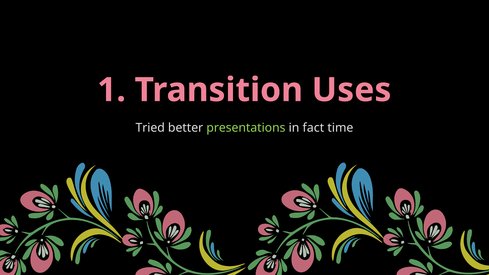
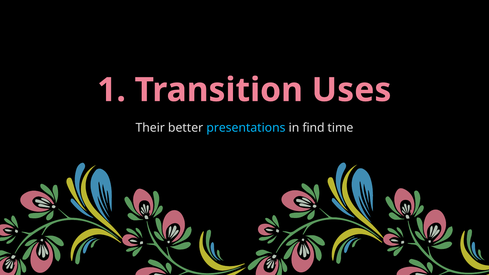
Tried: Tried -> Their (150, 128)
presentations colour: light green -> light blue (246, 128)
fact: fact -> find (313, 128)
